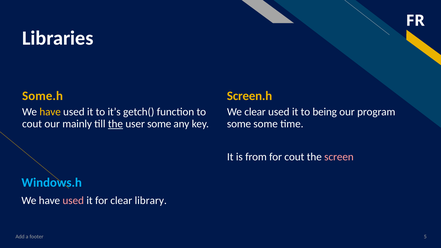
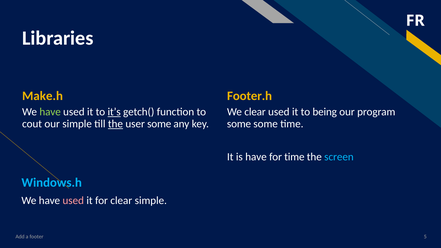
Some.h: Some.h -> Make.h (43, 96)
Screen.h: Screen.h -> Footer.h (250, 96)
have colour: yellow -> light green (50, 112)
it’s underline: none -> present (114, 112)
our mainly: mainly -> simple (77, 124)
is from: from -> have (256, 157)
for cout: cout -> time (294, 157)
screen colour: pink -> light blue (339, 157)
clear library: library -> simple (151, 201)
